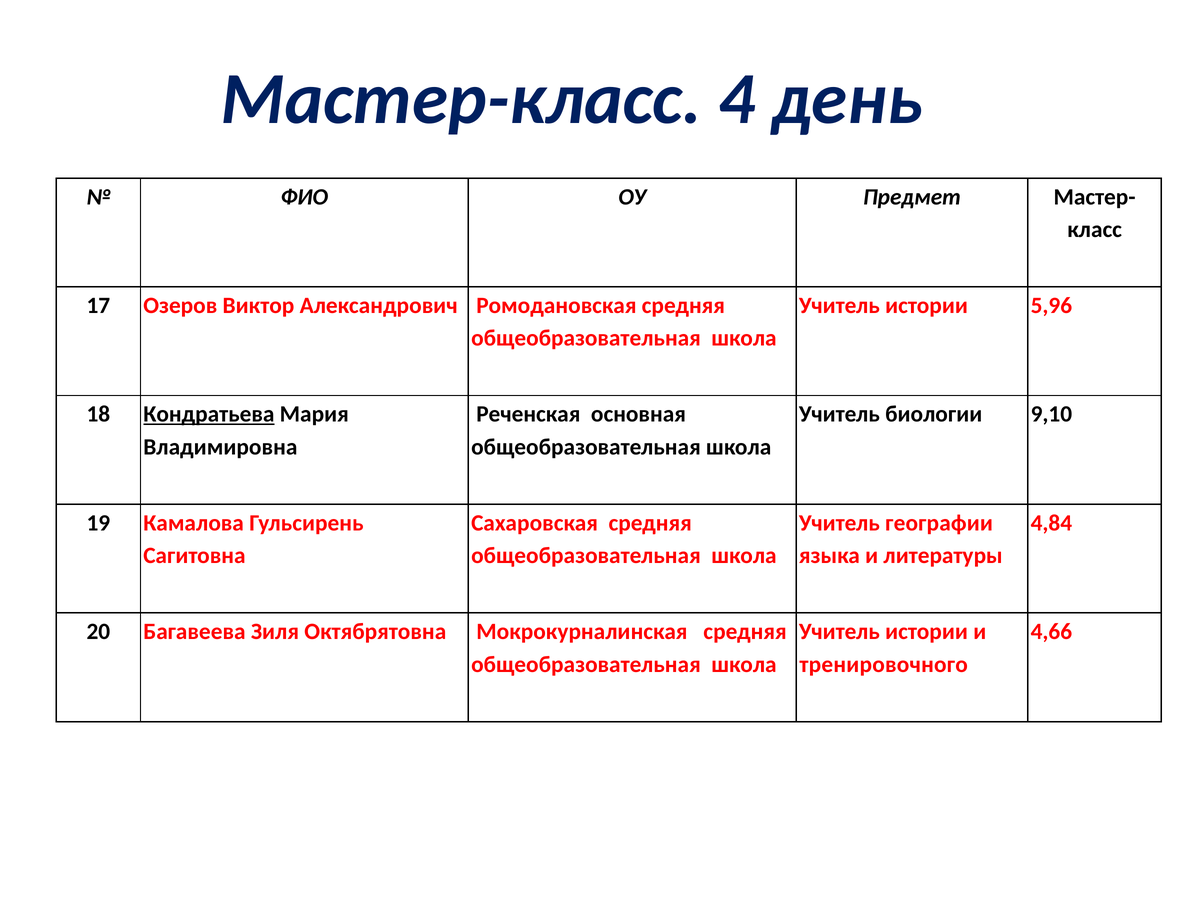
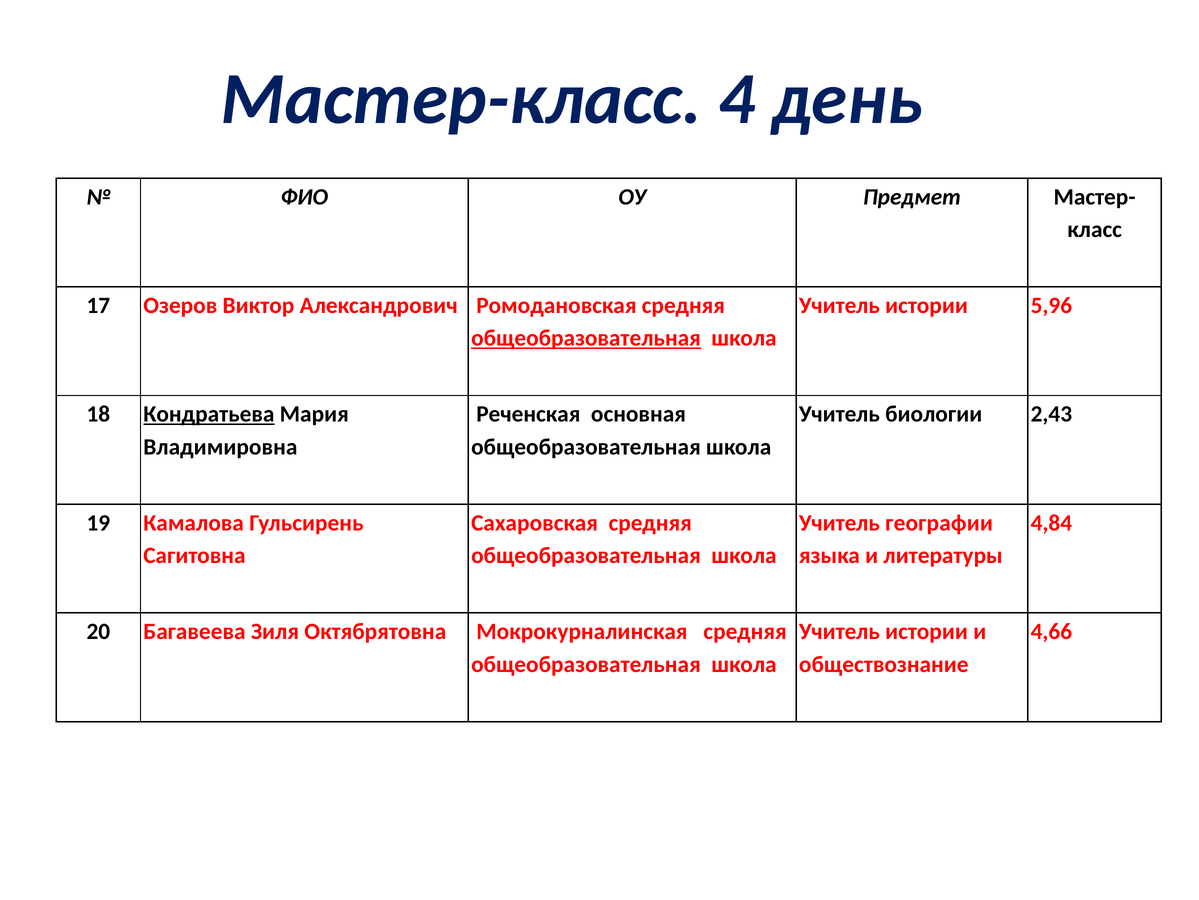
общеобразовательная underline: none -> present (586, 338)
9,10: 9,10 -> 2,43 (1051, 414)
тренировочного: тренировочного -> обществознание (884, 664)
